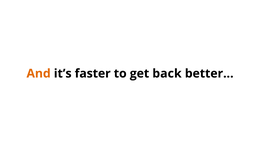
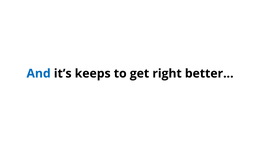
And colour: orange -> blue (39, 74)
faster: faster -> keeps (93, 74)
back: back -> right (167, 74)
